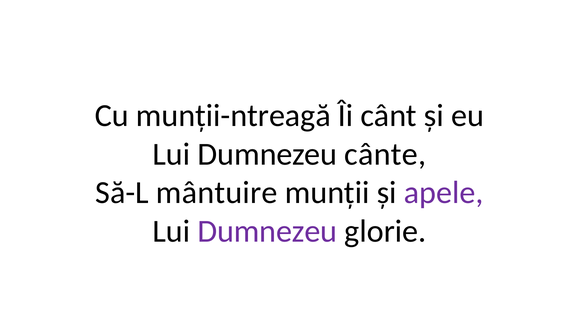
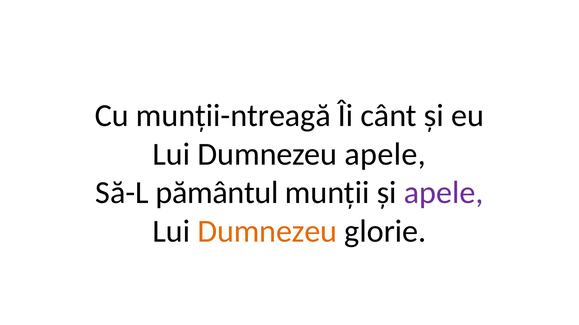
Dumnezeu cânte: cânte -> apele (385, 154)
mântuire: mântuire -> pământul (217, 193)
Dumnezeu colour: purple -> orange (267, 232)
